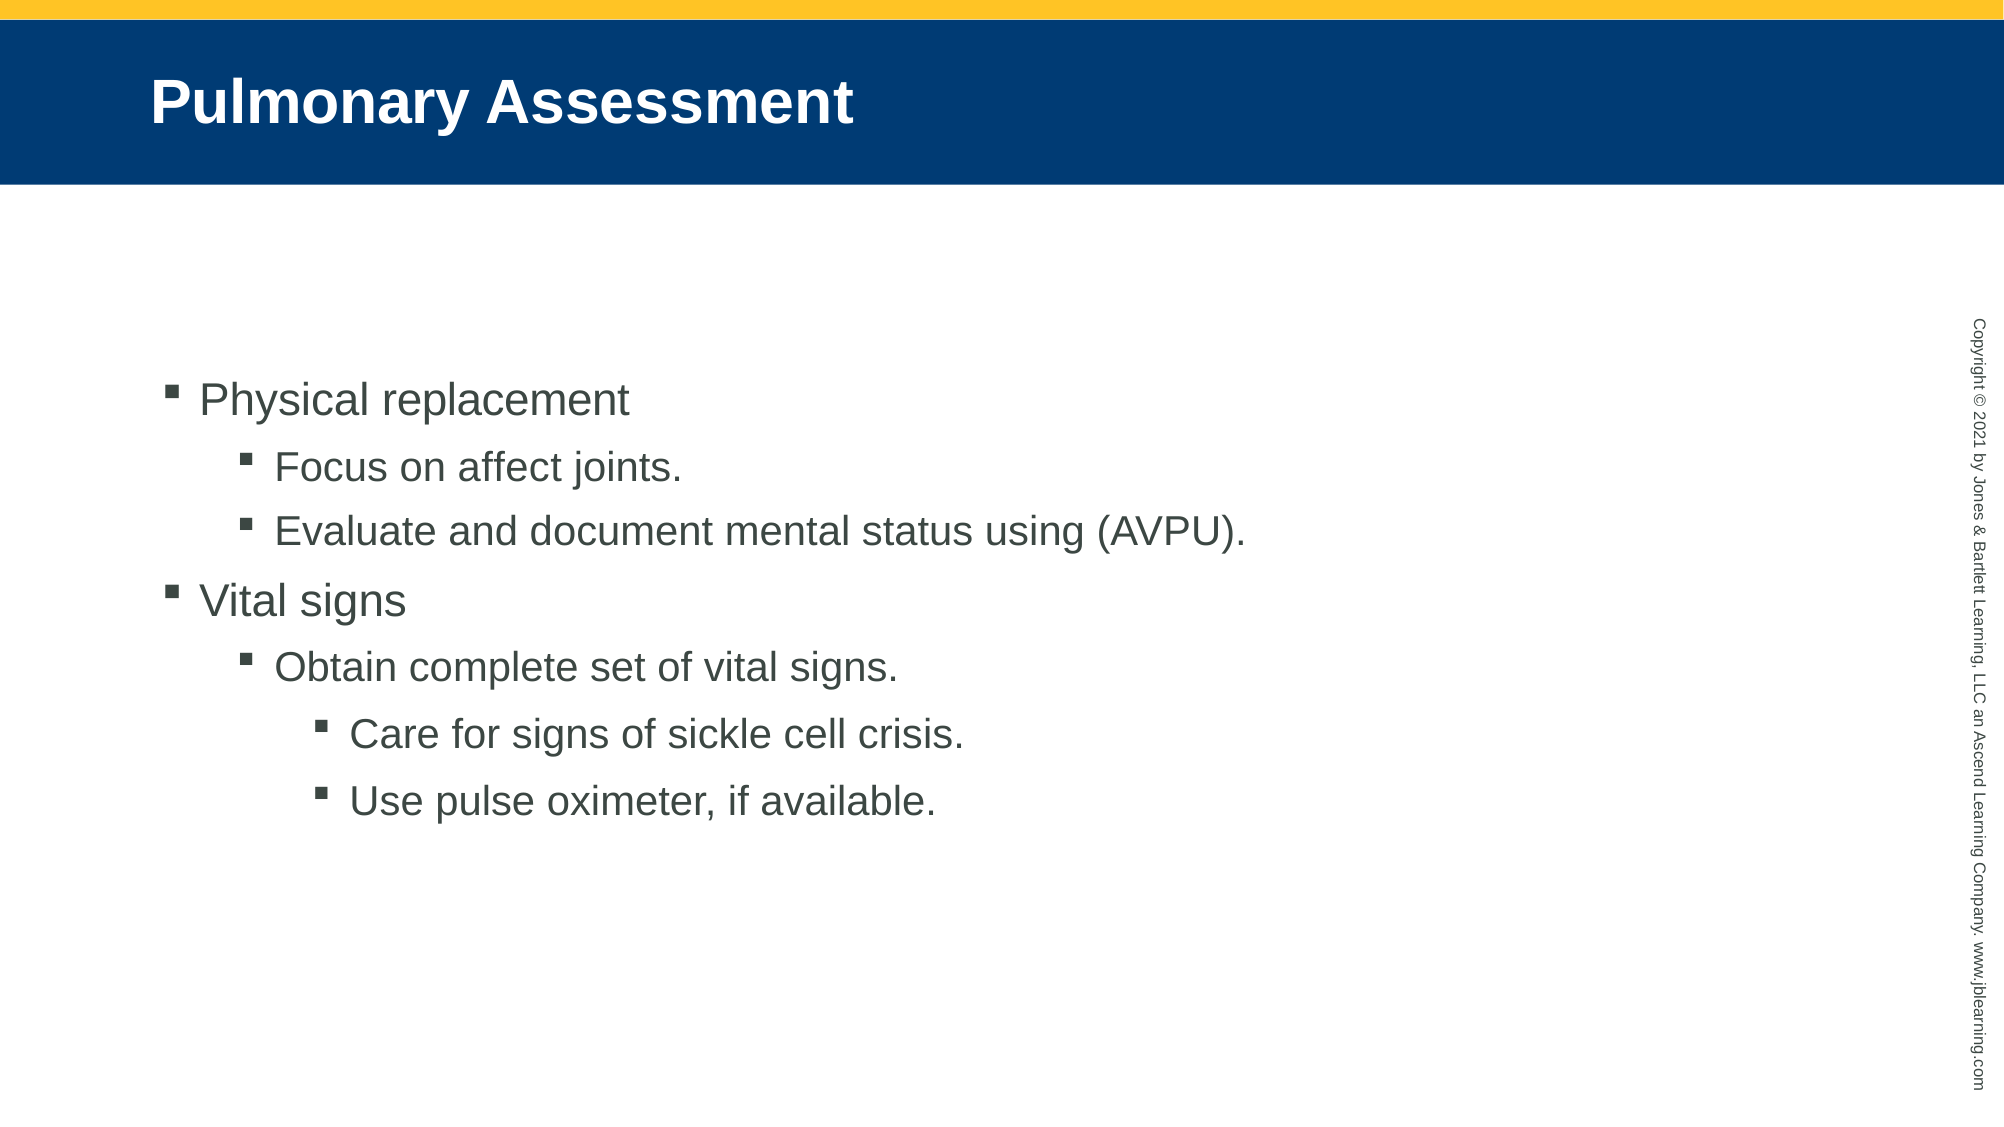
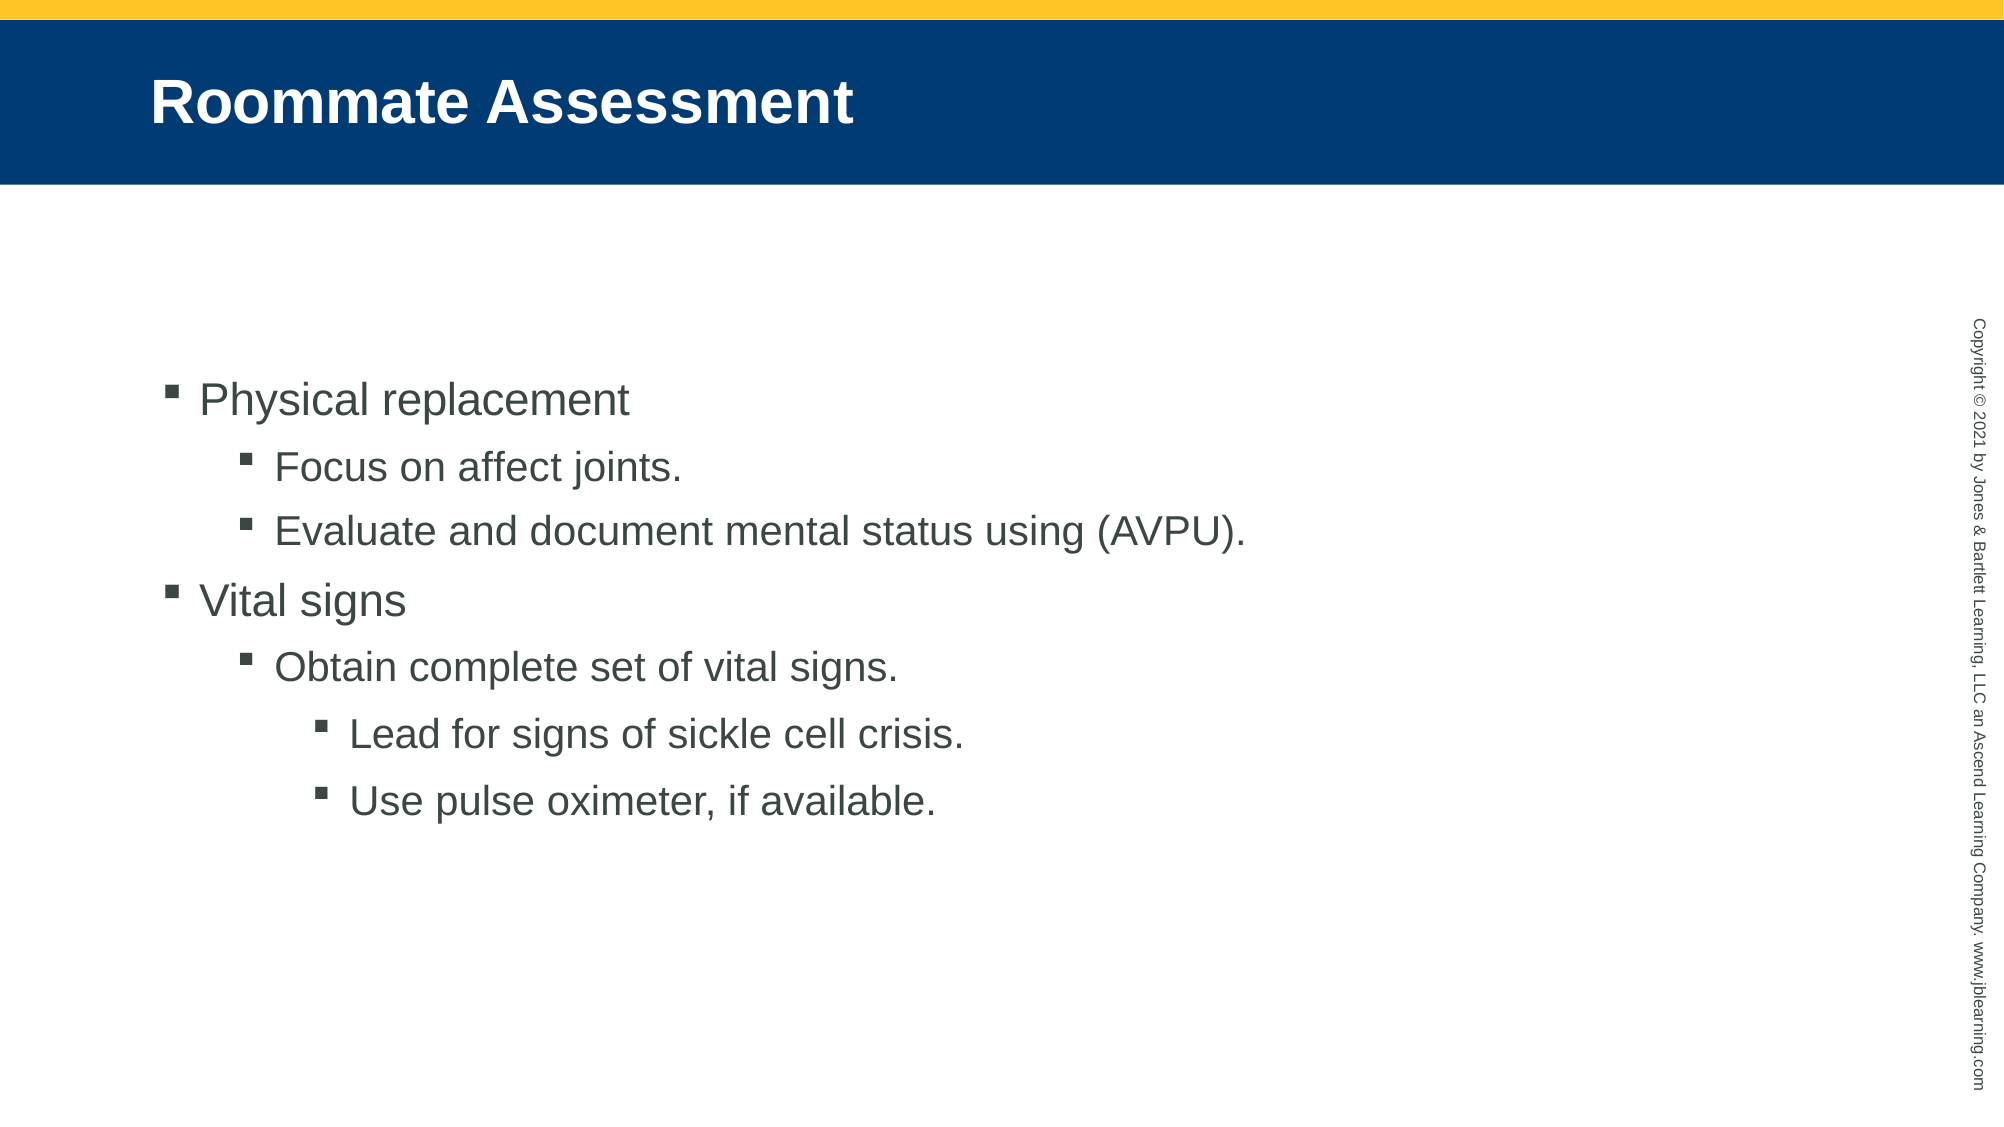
Pulmonary: Pulmonary -> Roommate (310, 103)
Care: Care -> Lead (395, 735)
